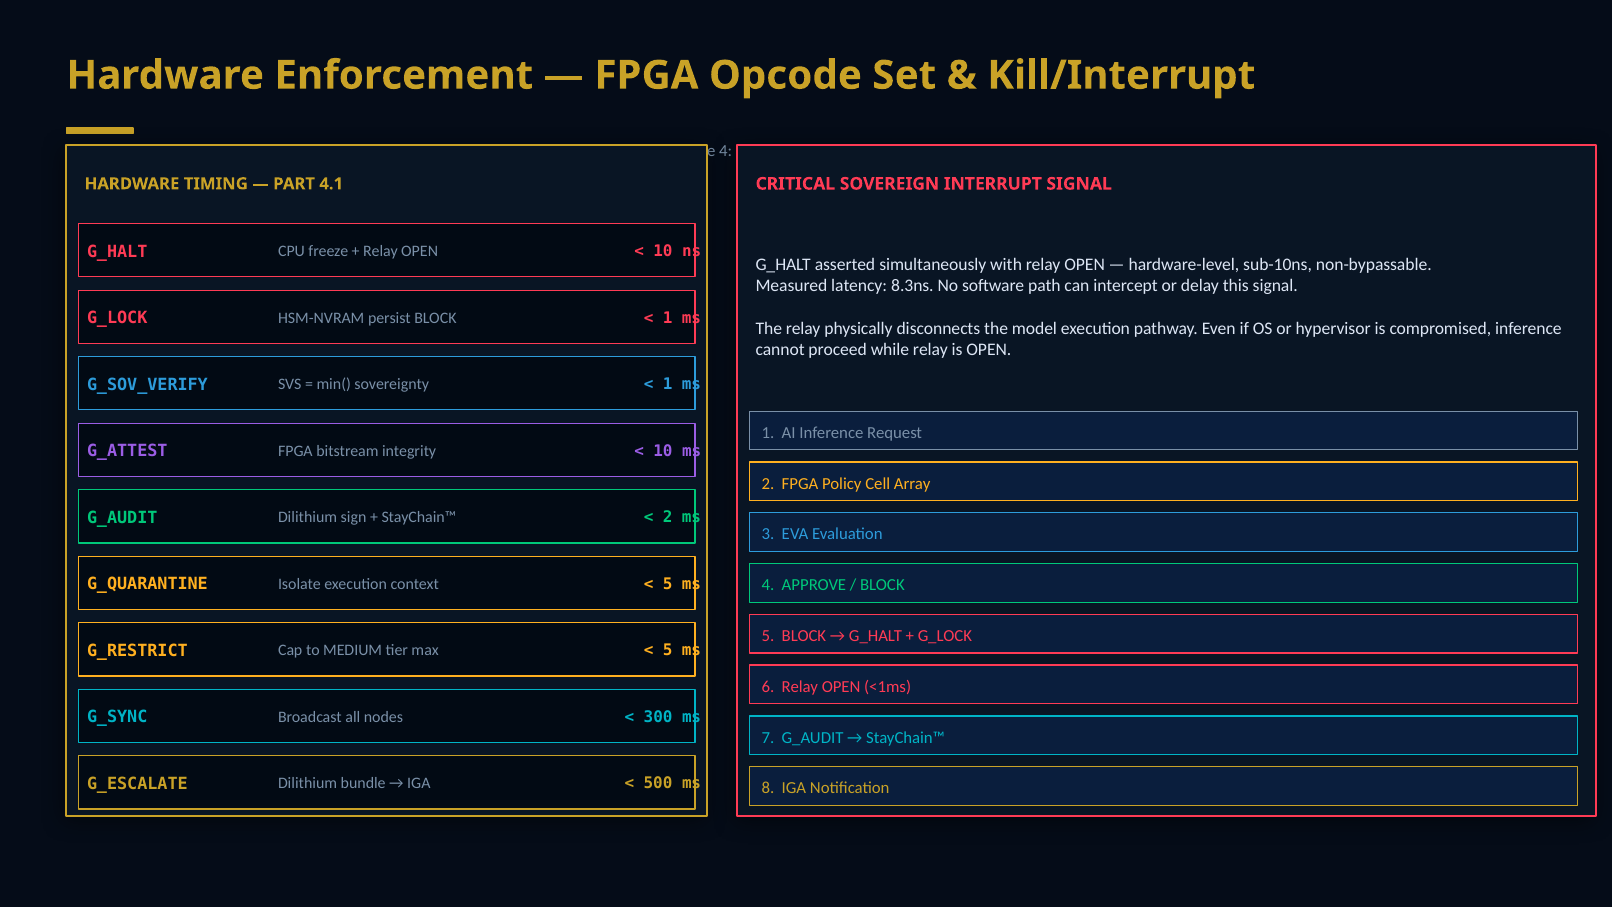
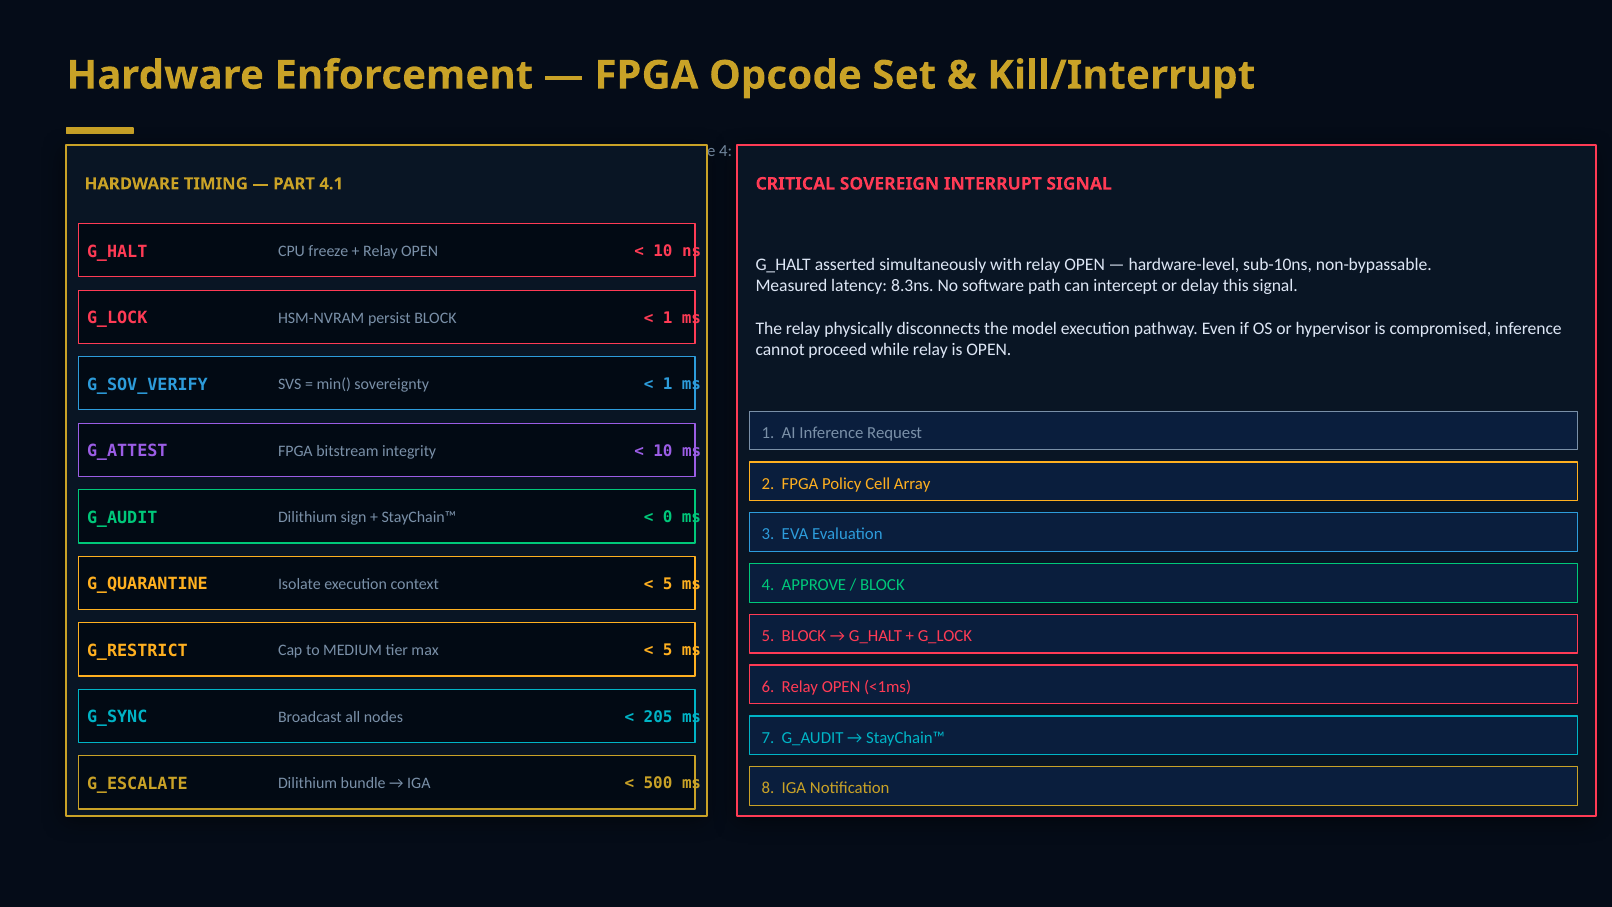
2: 2 -> 0 (668, 517)
300: 300 -> 205 (658, 717)
